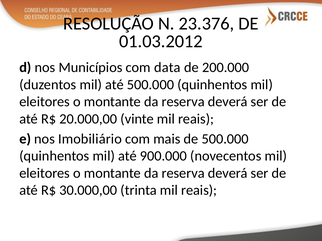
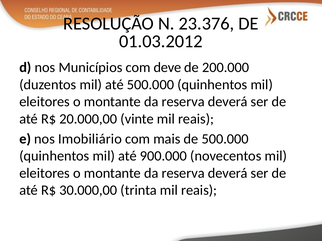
data: data -> deve (167, 68)
